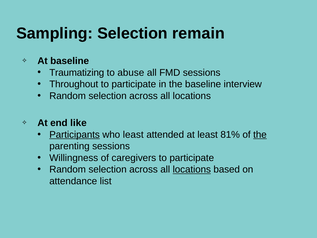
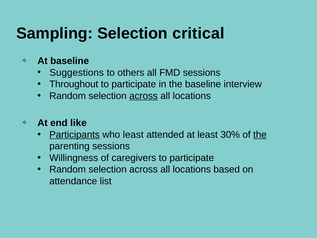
remain: remain -> critical (198, 33)
Traumatizing: Traumatizing -> Suggestions (77, 72)
abuse: abuse -> others (131, 72)
across underline: none -> present (144, 96)
81%: 81% -> 30% (230, 134)
locations underline: present -> none (192, 169)
